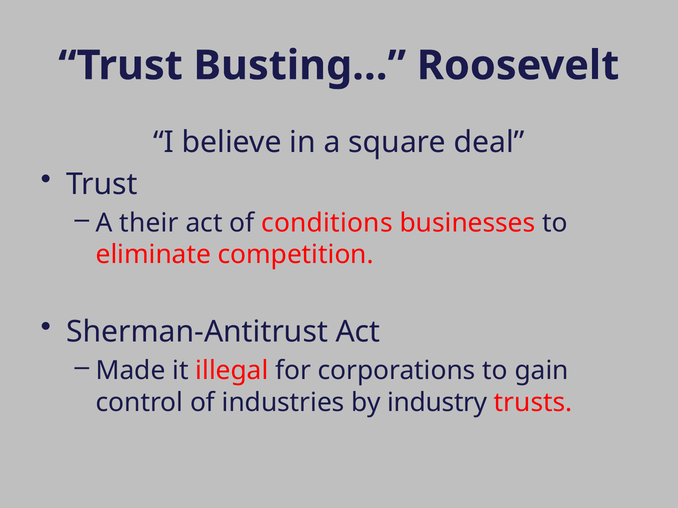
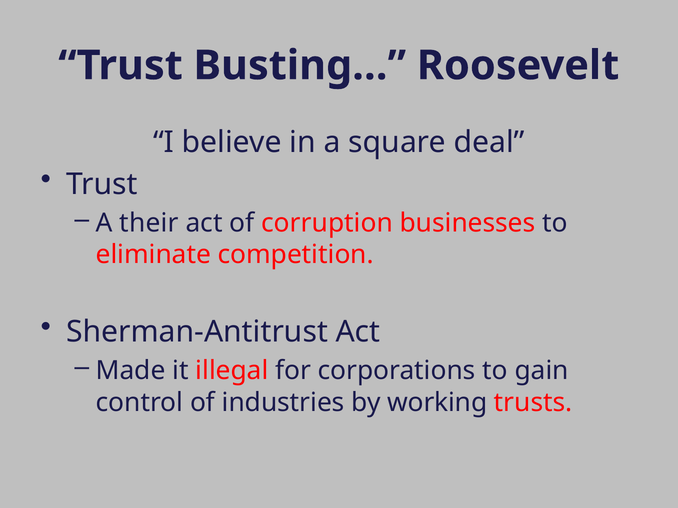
conditions: conditions -> corruption (327, 223)
industry: industry -> working (437, 403)
